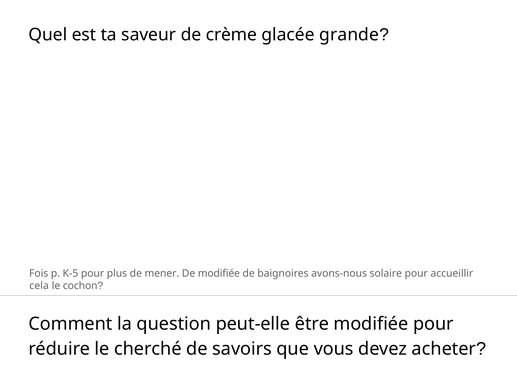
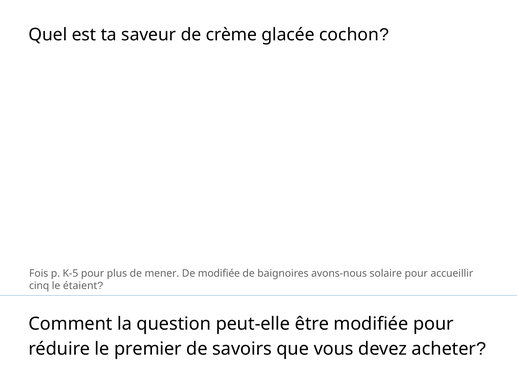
grande: grande -> cochon (349, 35)
cela: cela -> cinq (39, 286)
cochon: cochon -> étaient (80, 286)
cherché: cherché -> premier (148, 349)
